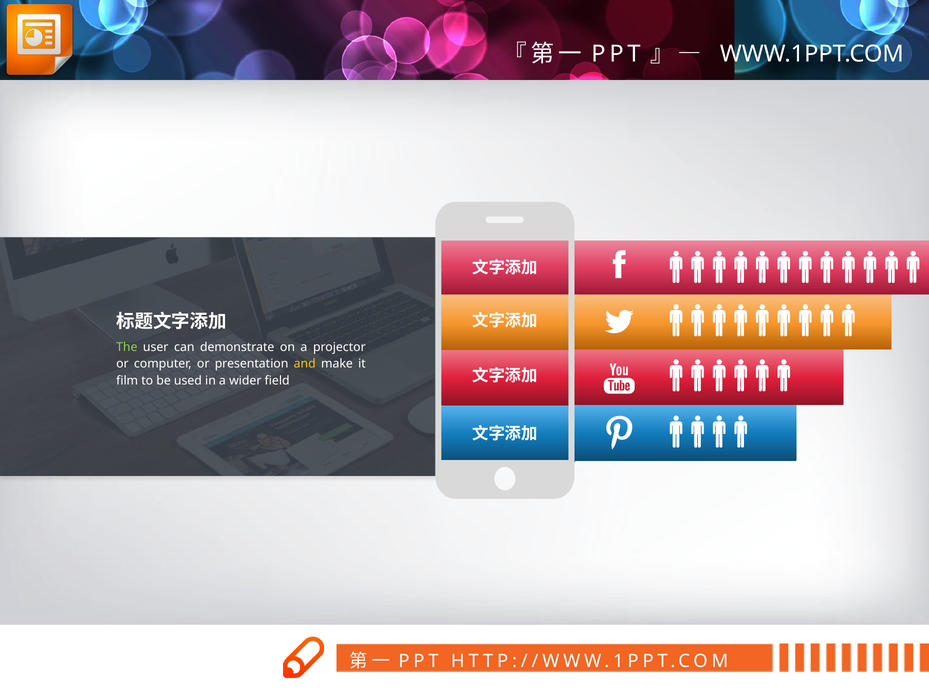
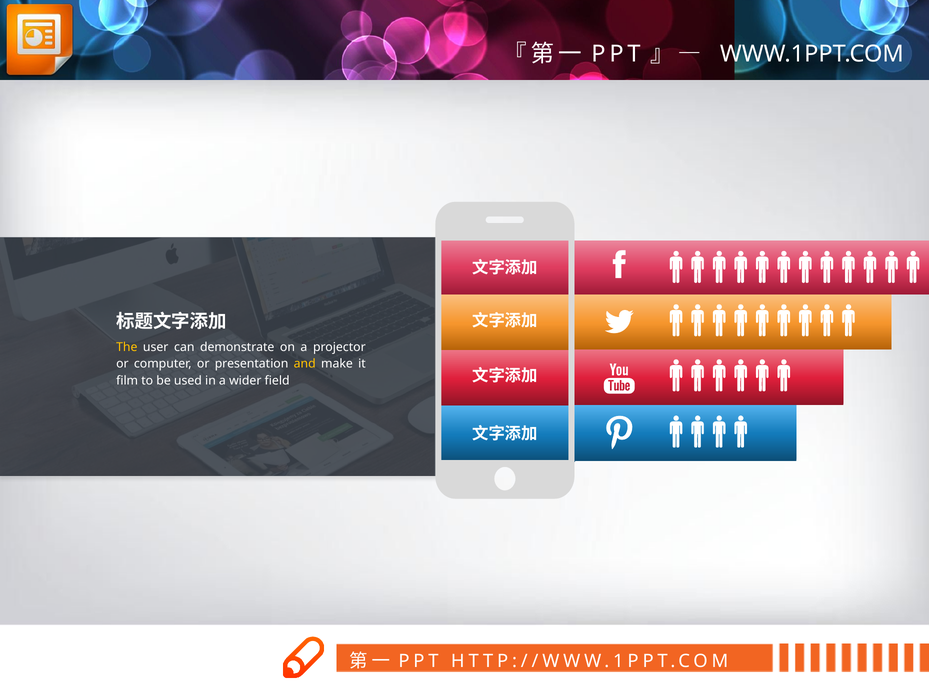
The colour: light green -> yellow (127, 347)
